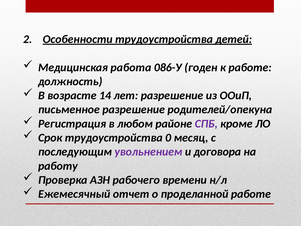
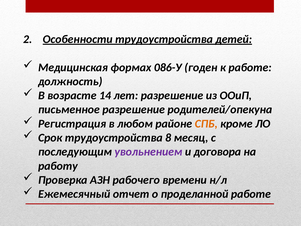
работа: работа -> формах (131, 67)
СПБ colour: purple -> orange (206, 124)
0: 0 -> 8 (168, 138)
